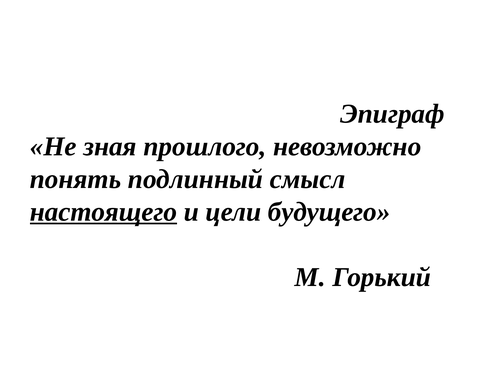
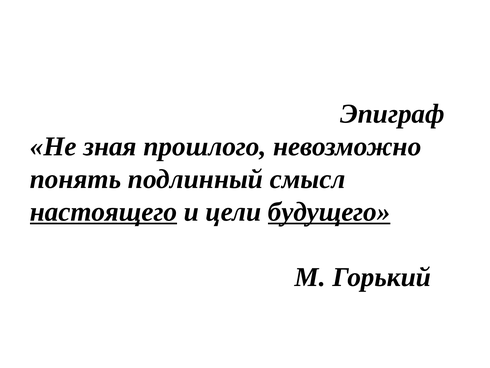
будущего underline: none -> present (329, 212)
